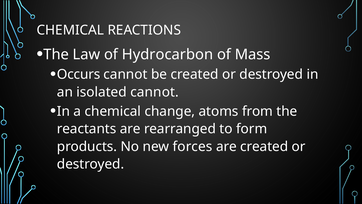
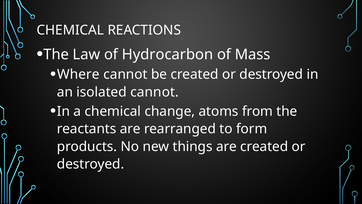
Occurs: Occurs -> Where (78, 74)
forces: forces -> things (193, 146)
